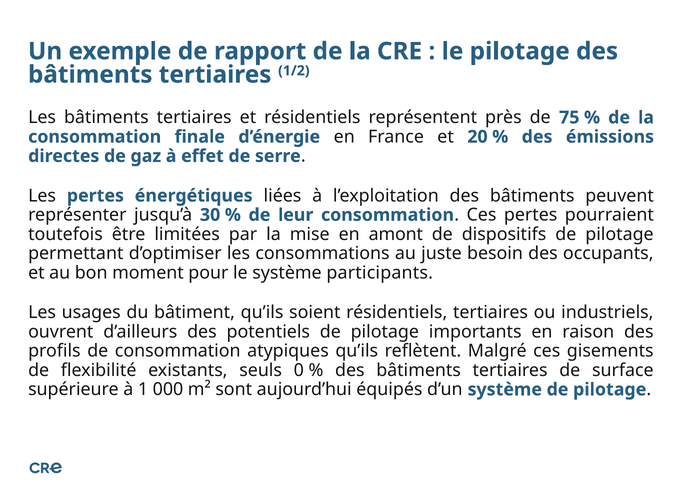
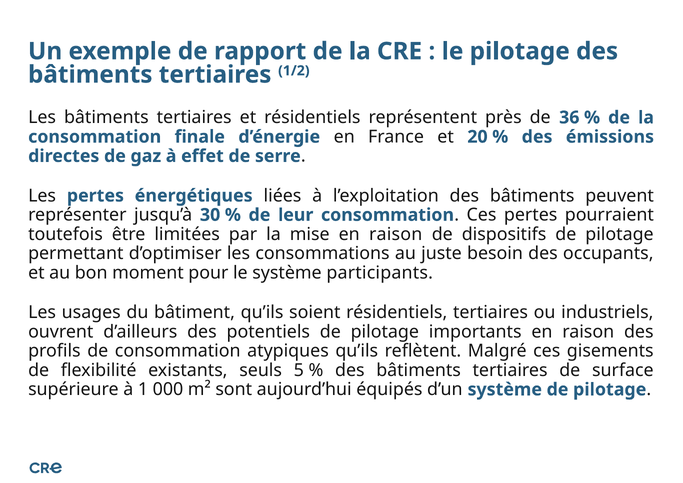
75: 75 -> 36 (569, 118)
mise en amont: amont -> raison (396, 234)
0: 0 -> 5 (299, 370)
